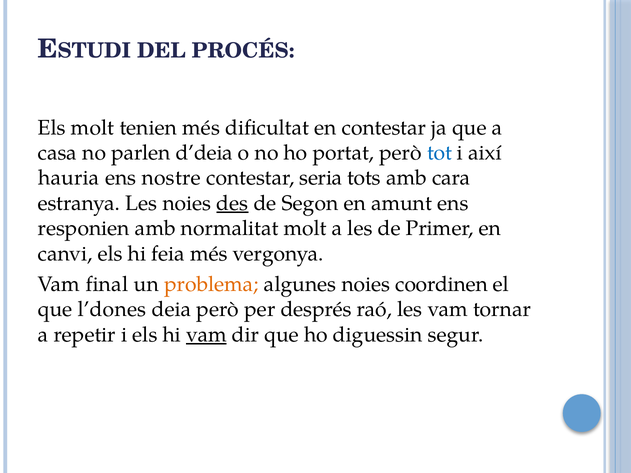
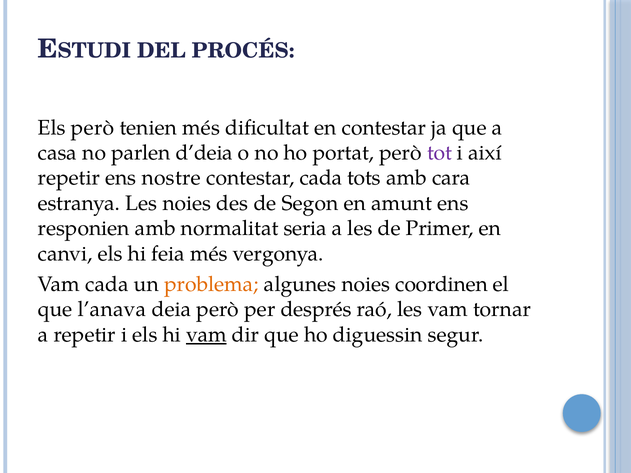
Els molt: molt -> però (92, 128)
tot colour: blue -> purple (439, 153)
hauria: hauria -> repetir (69, 178)
contestar seria: seria -> cada (321, 178)
des underline: present -> none (232, 203)
normalitat molt: molt -> seria (305, 229)
Vam final: final -> cada (107, 284)
l’dones: l’dones -> l’anava (112, 310)
